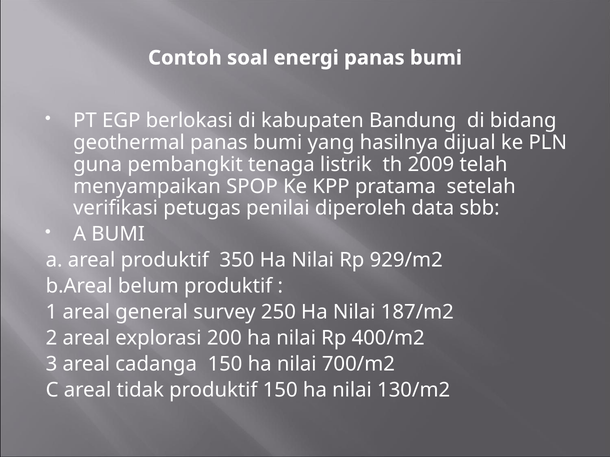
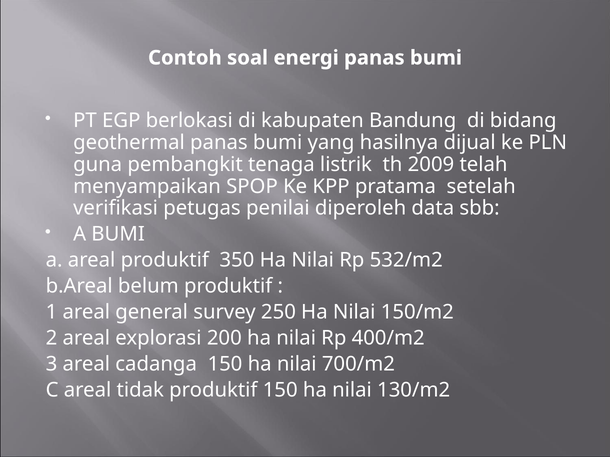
929/m2: 929/m2 -> 532/m2 (406, 260)
187/m2: 187/m2 -> 150/m2 (417, 313)
